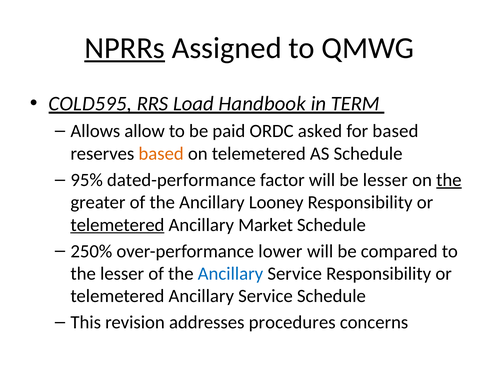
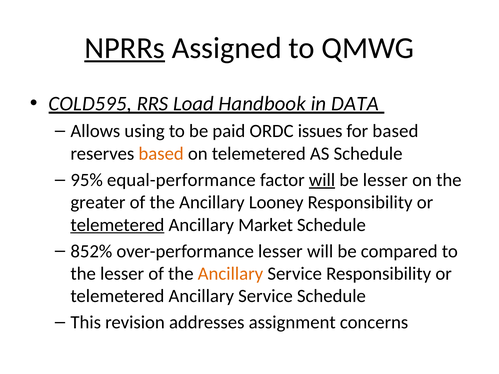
TERM: TERM -> DATA (355, 104)
allow: allow -> using (145, 131)
asked: asked -> issues (320, 131)
dated-performance: dated-performance -> equal-performance (181, 180)
will underline: none -> present (322, 180)
the underline: present -> none (449, 180)
250%: 250% -> 852% (91, 251)
over-performance lower: lower -> lesser (280, 251)
Ancillary colour: blue -> orange (230, 274)
procedures: procedures -> assignment (292, 323)
